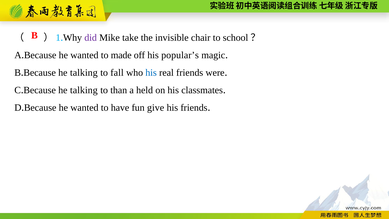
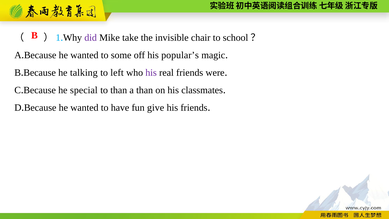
made: made -> some (121, 55)
fall: fall -> left (117, 73)
his colour: blue -> purple (151, 73)
talking: talking -> special (84, 90)
a held: held -> than (145, 90)
